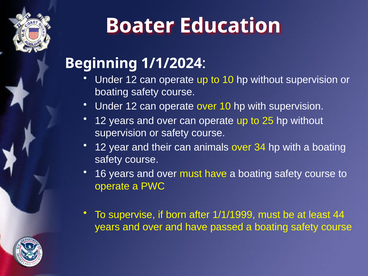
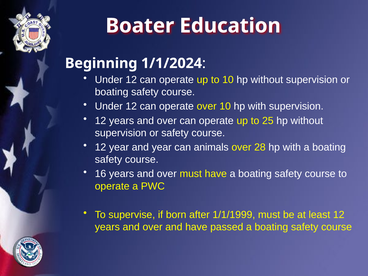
and their: their -> year (162, 147)
34: 34 -> 28 (260, 147)
least 44: 44 -> 12 (339, 215)
